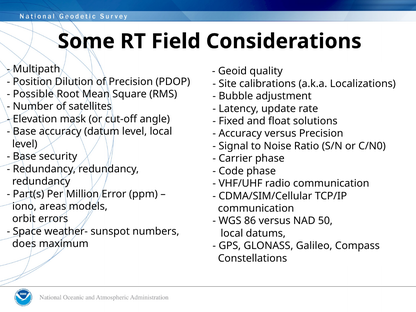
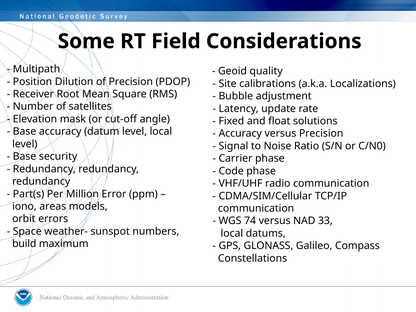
Possible: Possible -> Receiver (33, 94)
86: 86 -> 74 (250, 221)
50: 50 -> 33 (325, 221)
does: does -> build (24, 244)
